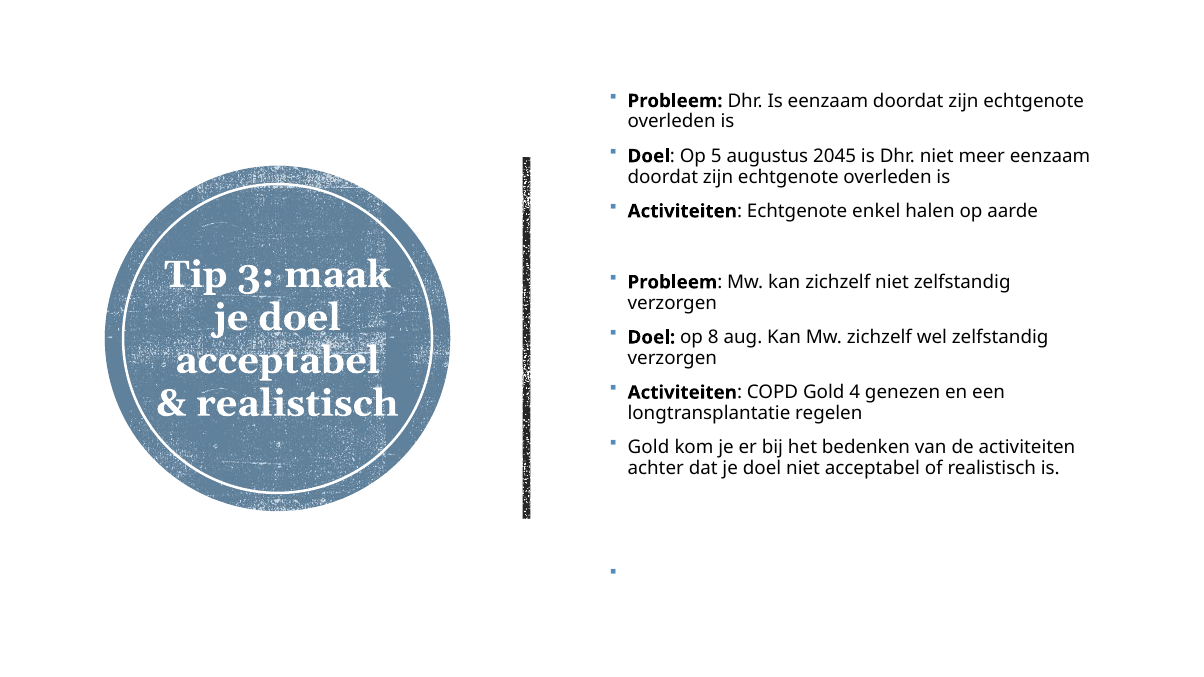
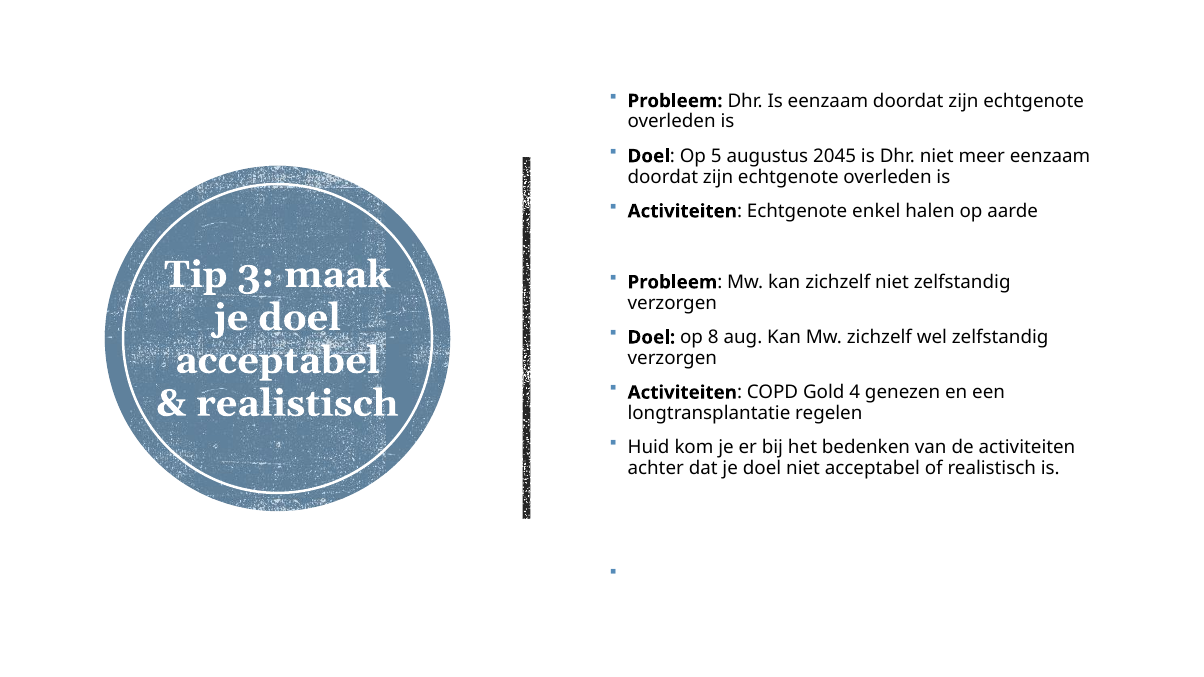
Gold: Gold -> Huid (649, 448)
